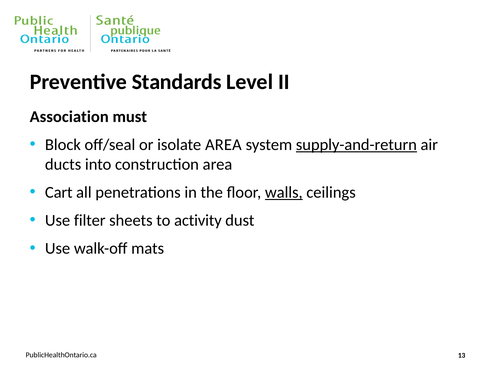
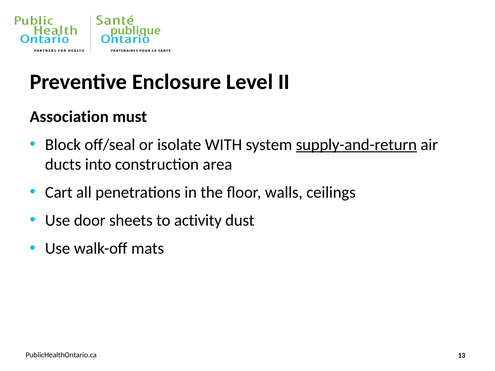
Standards: Standards -> Enclosure (177, 82)
isolate AREA: AREA -> WITH (223, 145)
walls underline: present -> none (284, 193)
filter: filter -> door (90, 221)
